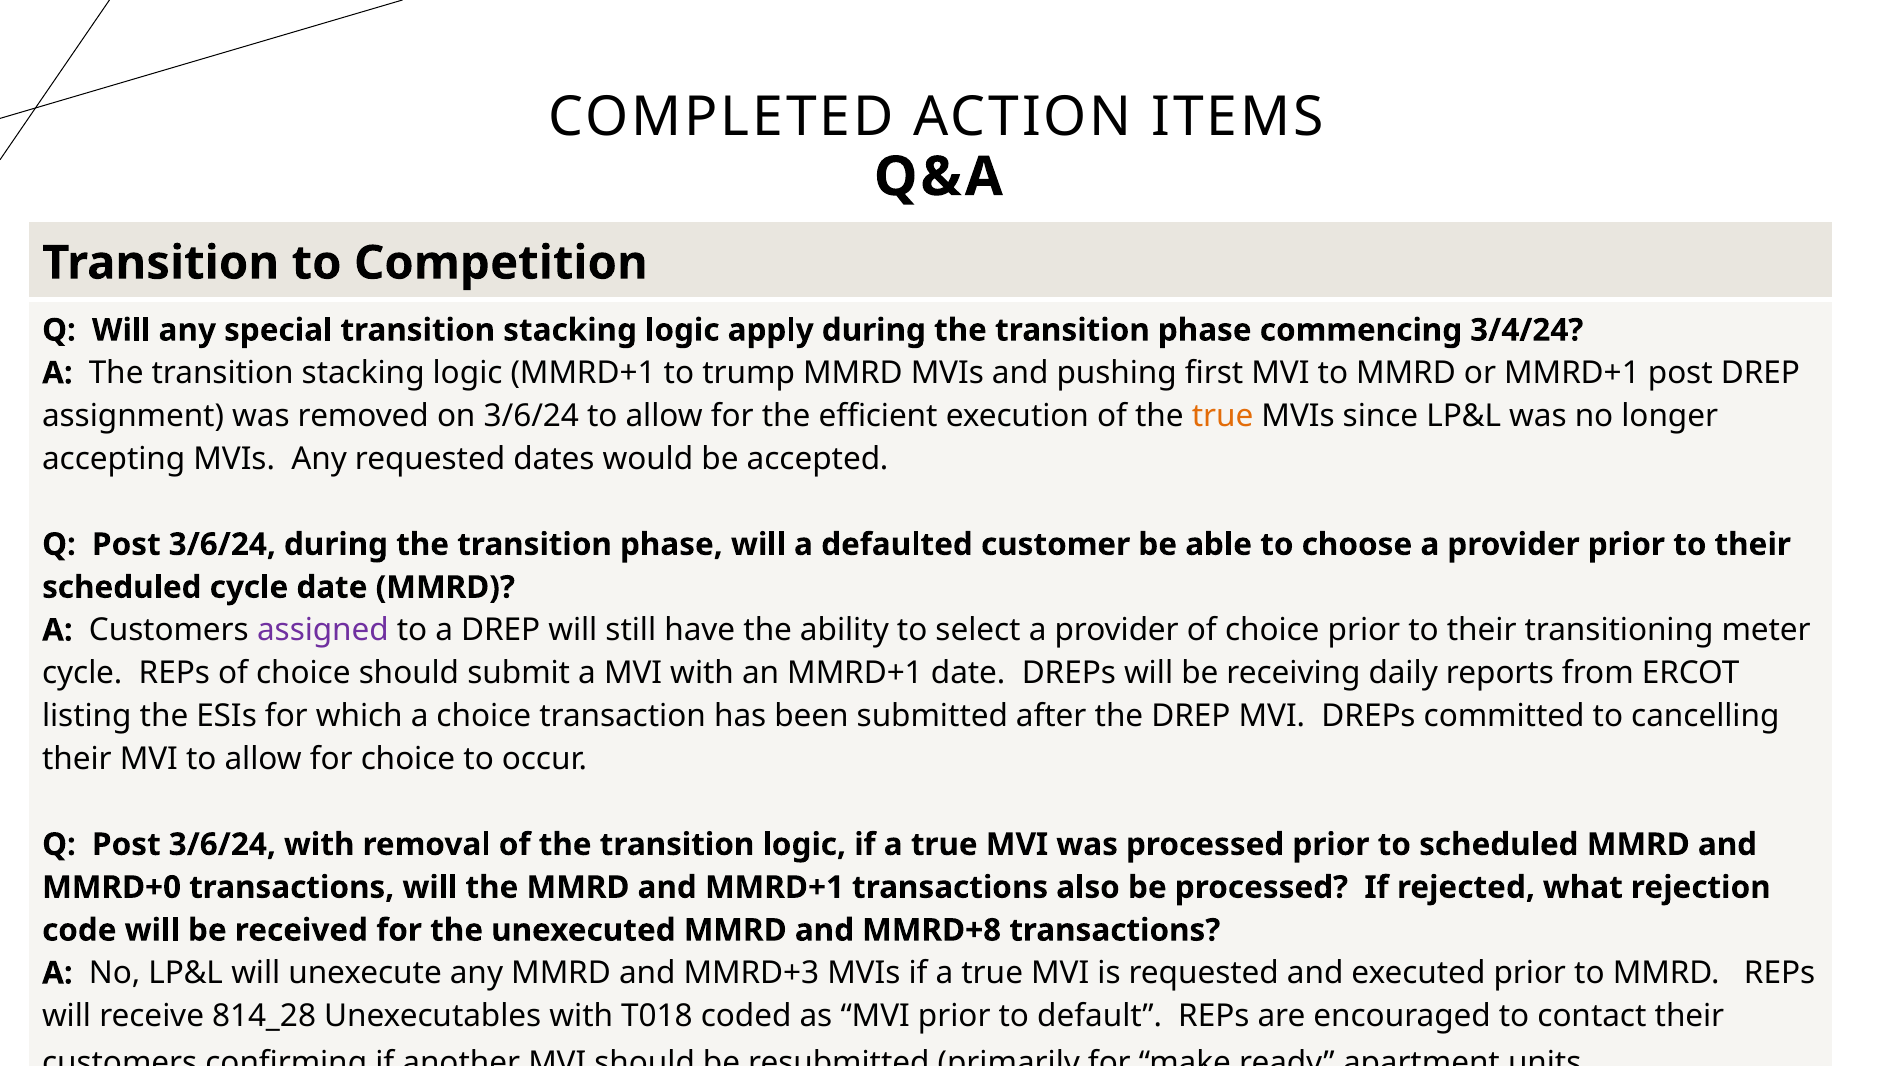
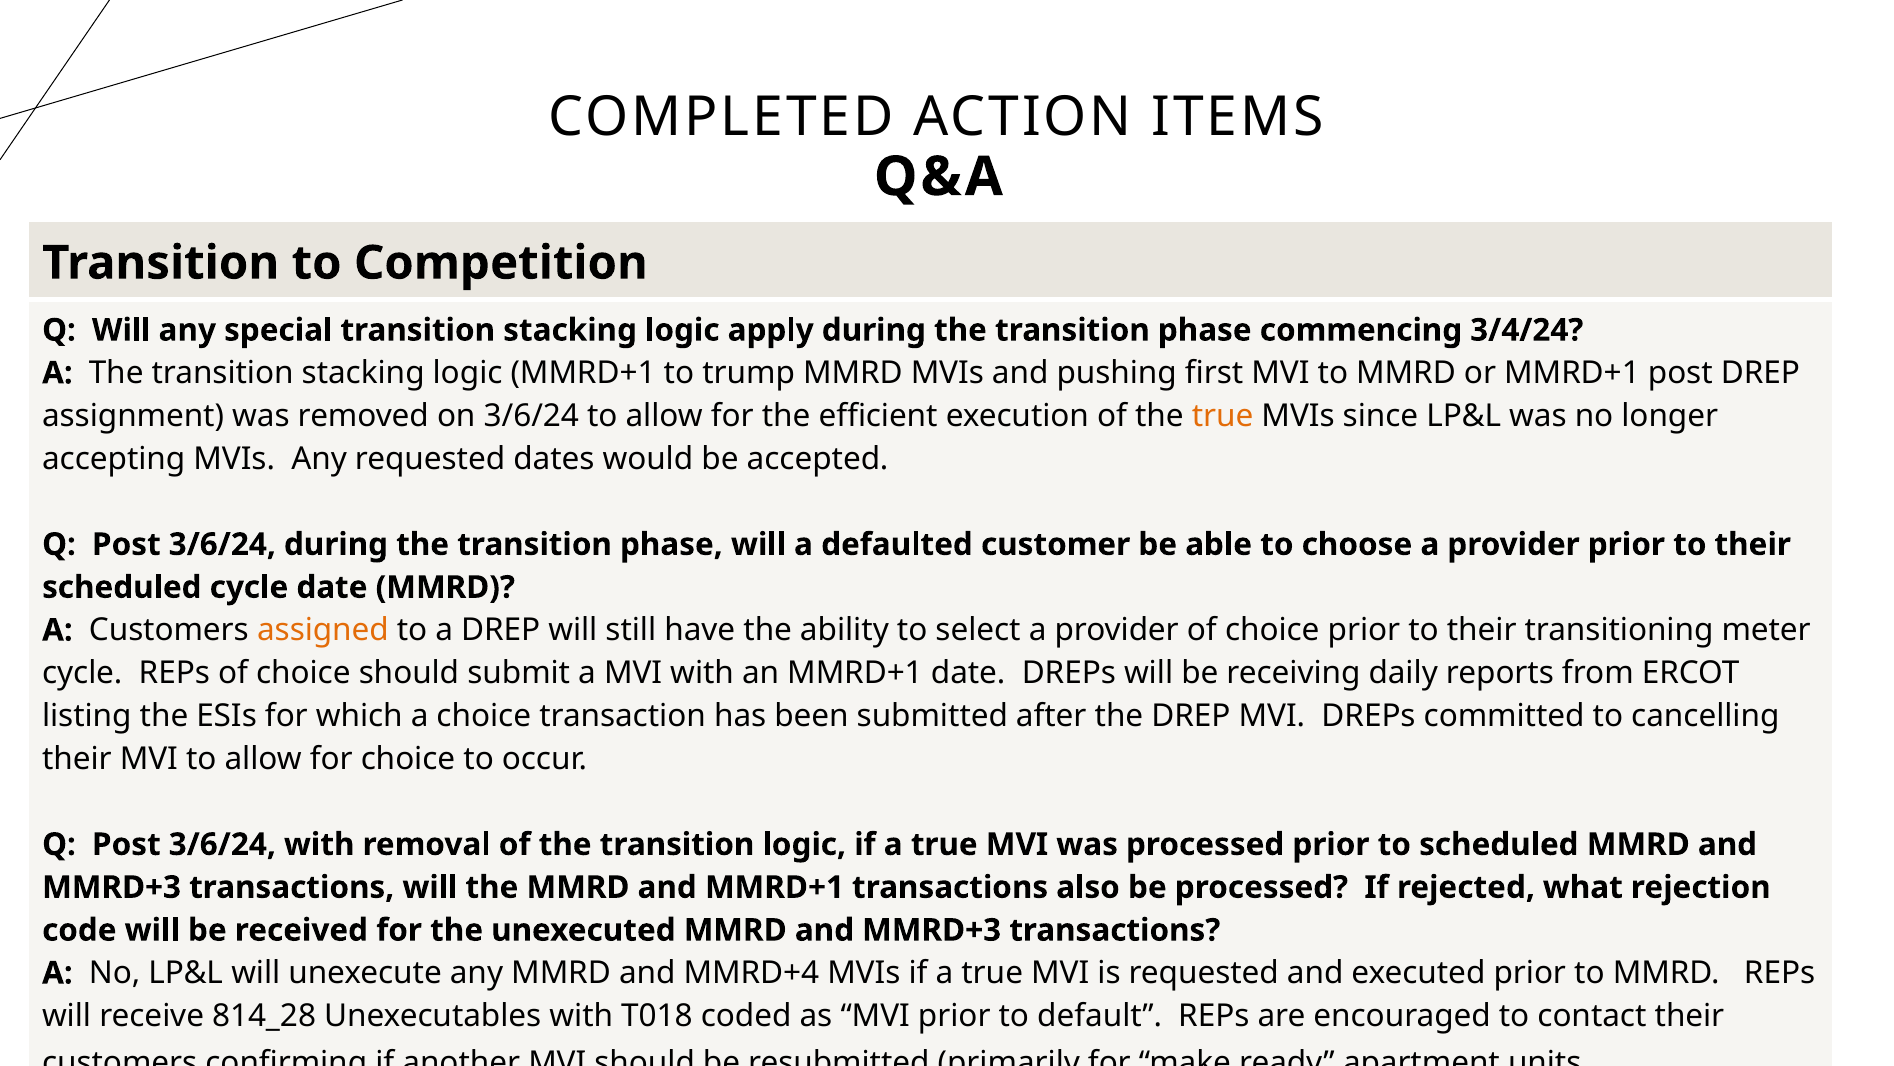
assigned colour: purple -> orange (323, 630)
MMRD+0: MMRD+0 -> MMRD+3 (112, 887)
unexecuted MMRD and MMRD+8: MMRD+8 -> MMRD+3 (932, 930)
MMRD+3: MMRD+3 -> MMRD+4 (751, 973)
